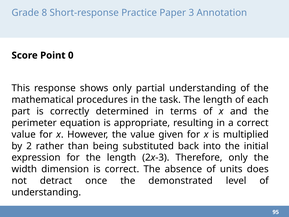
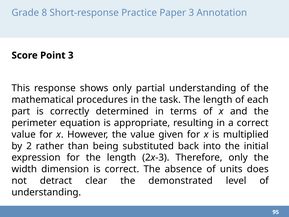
Point 0: 0 -> 3 (71, 55)
once: once -> clear (96, 181)
